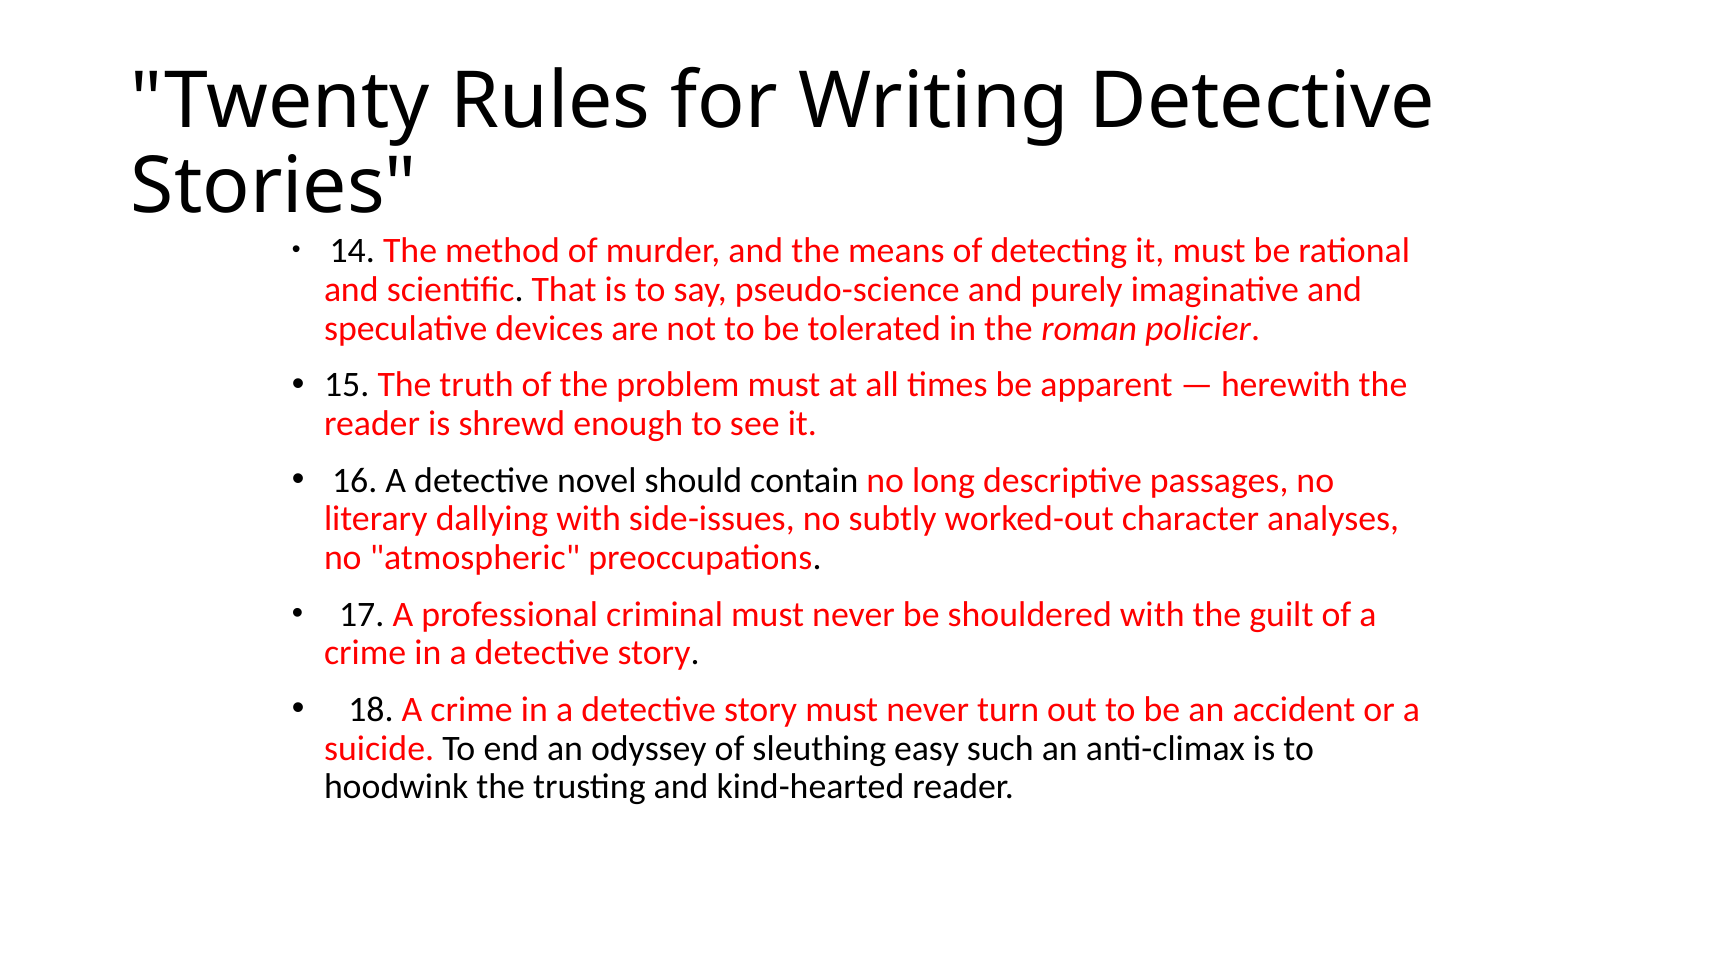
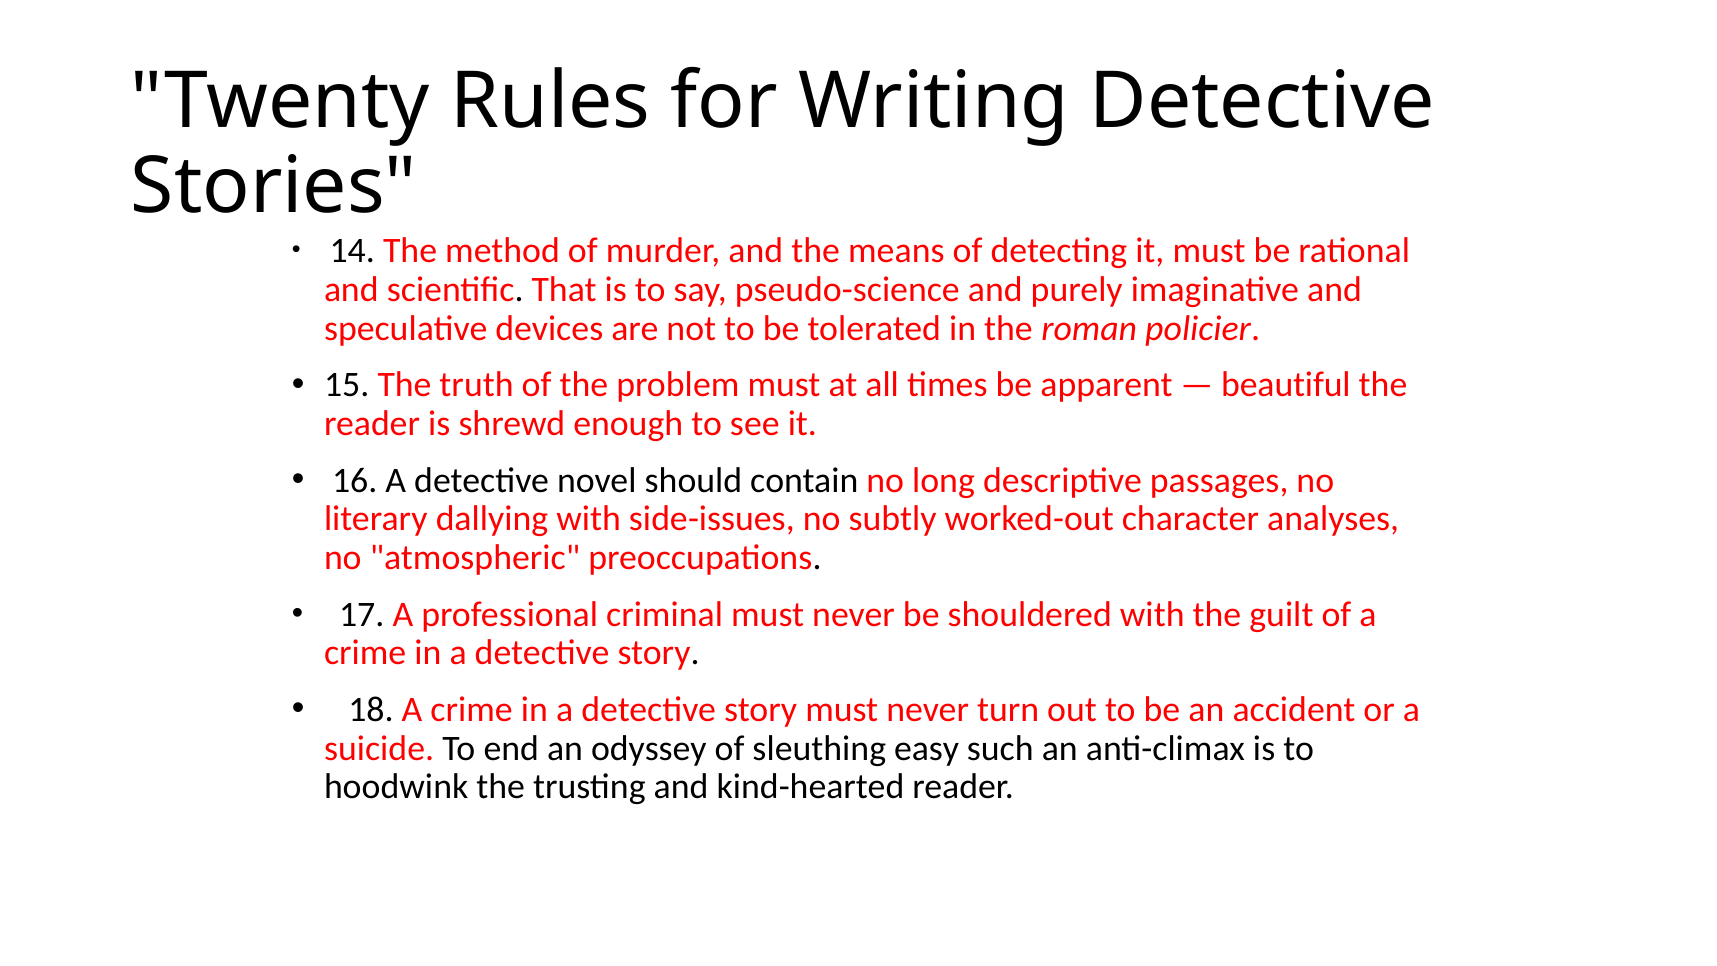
herewith: herewith -> beautiful (1286, 385)
